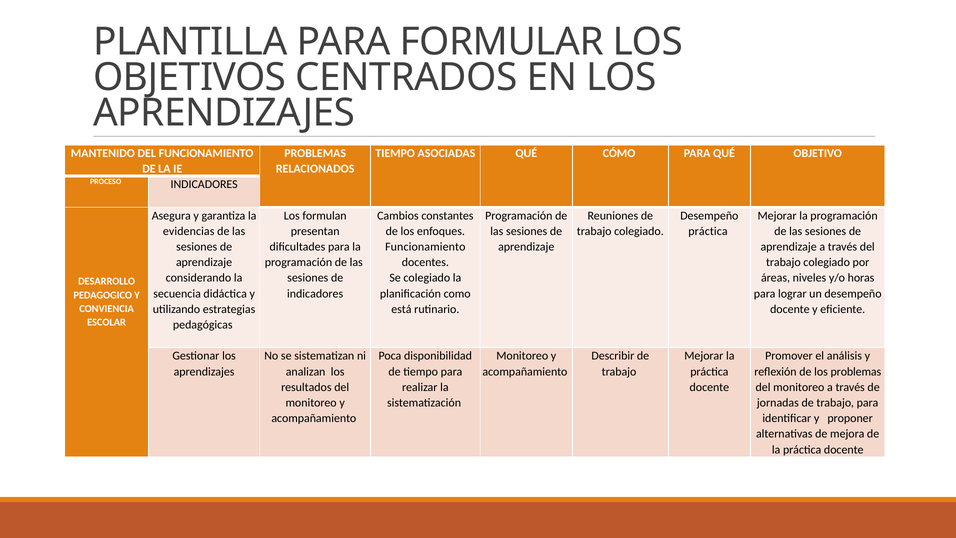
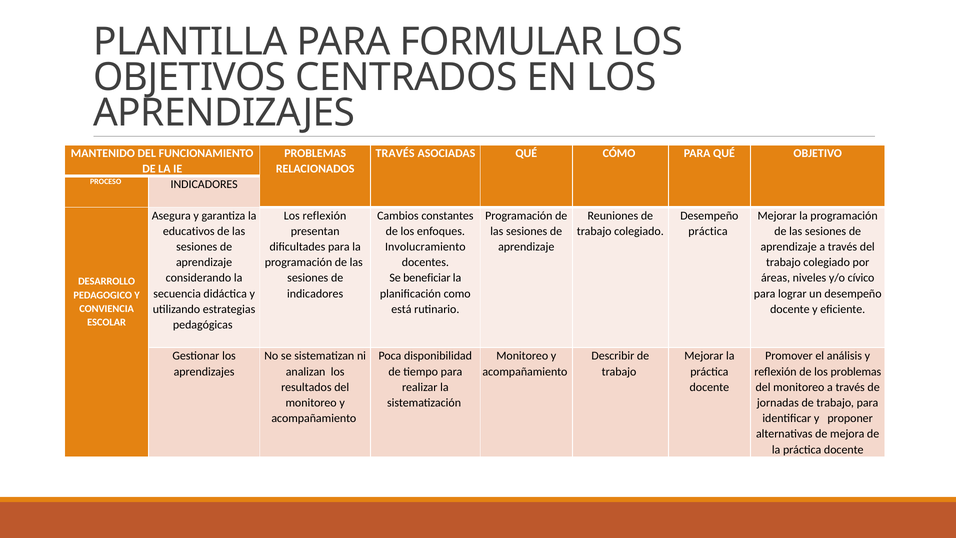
TIEMPO: TIEMPO -> TRAVÉS (395, 153)
Los formulan: formulan -> reflexión (324, 216)
evidencias: evidencias -> educativos (189, 231)
Funcionamiento: Funcionamiento -> Involucramiento (425, 247)
Se colegiado: colegiado -> beneficiar (427, 278)
horas: horas -> cívico (861, 278)
